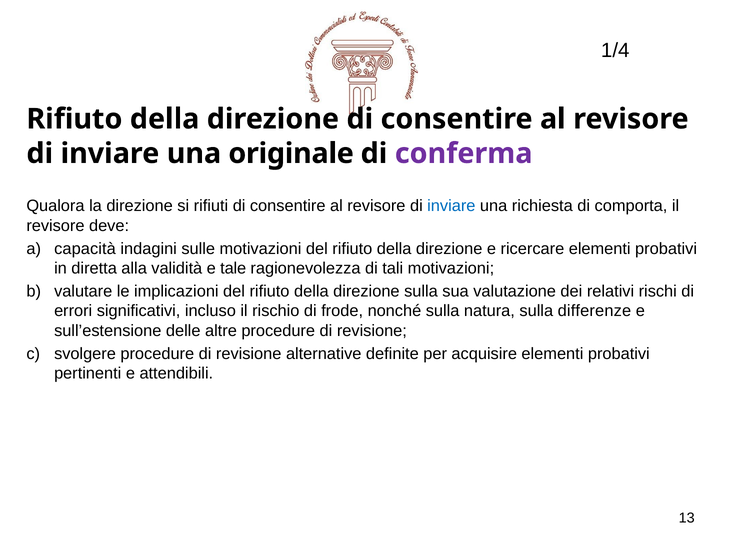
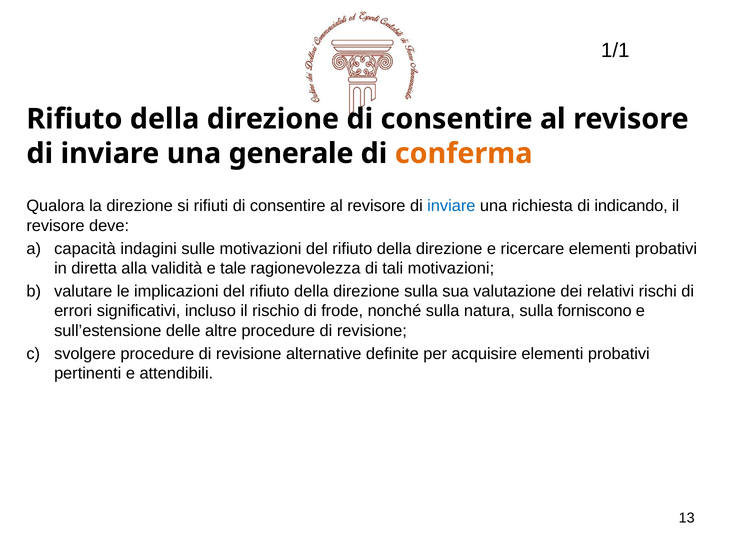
1/4: 1/4 -> 1/1 (615, 51)
originale: originale -> generale (291, 154)
conferma colour: purple -> orange (464, 154)
comporta: comporta -> indicando (631, 206)
differenze: differenze -> forniscono (595, 311)
